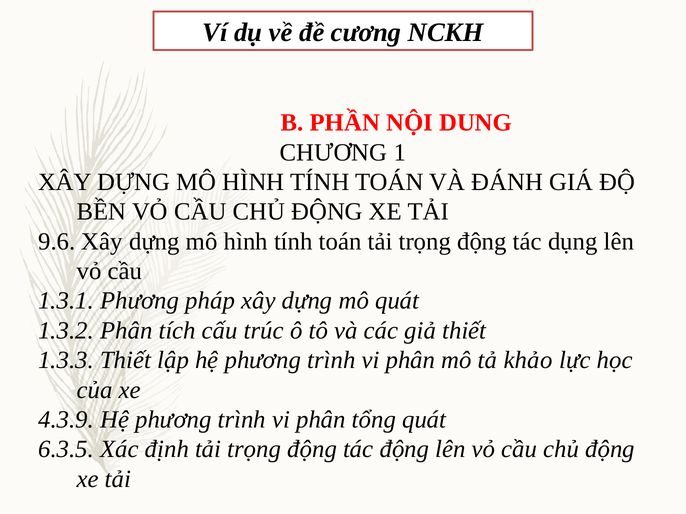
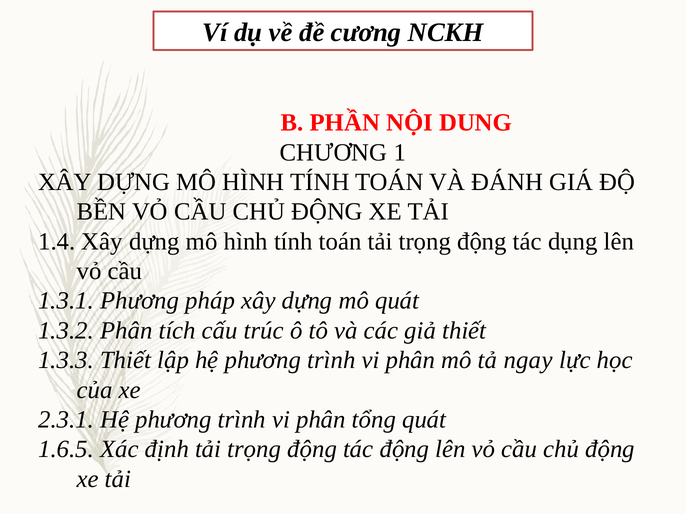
9.6: 9.6 -> 1.4 (57, 242)
khảo: khảo -> ngay (528, 361)
4.3.9: 4.3.9 -> 2.3.1 (66, 420)
6.3.5: 6.3.5 -> 1.6.5 (66, 450)
